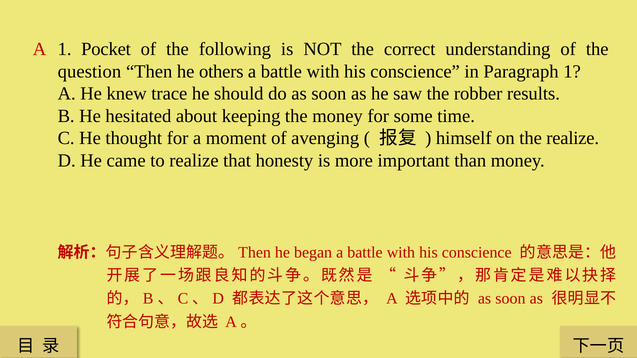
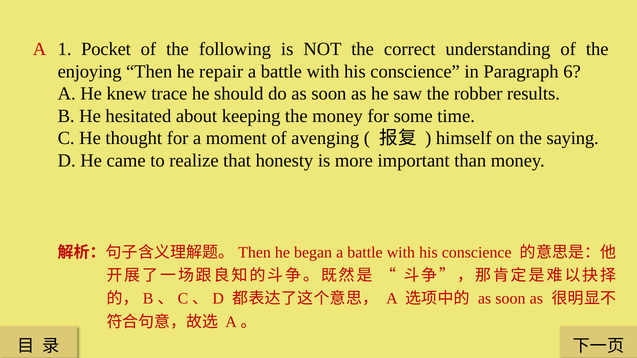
question: question -> enjoying (90, 71)
others: others -> repair (221, 71)
Paragraph 1: 1 -> 6 (572, 71)
the realize: realize -> saying (573, 138)
